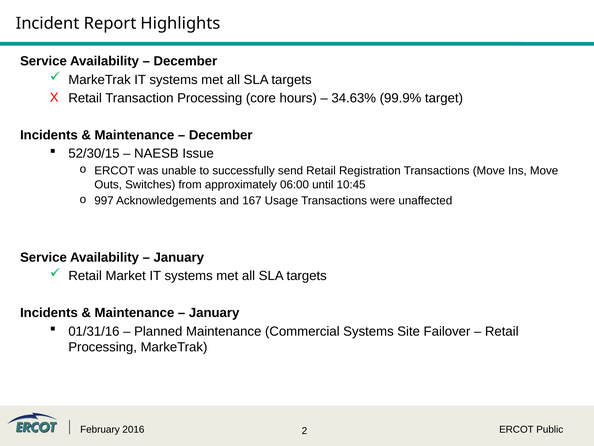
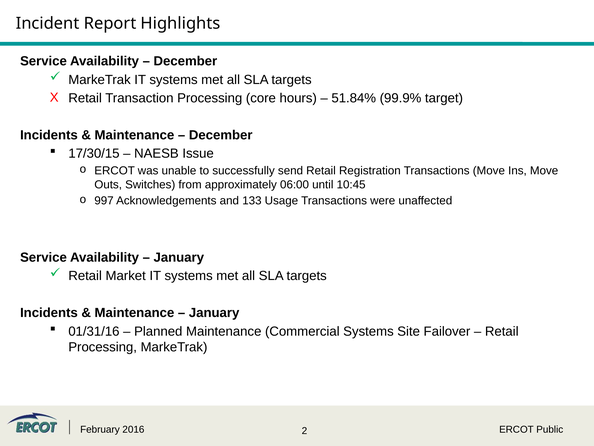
34.63%: 34.63% -> 51.84% (354, 98)
52/30/15: 52/30/15 -> 17/30/15 (94, 153)
167: 167 -> 133 (252, 201)
